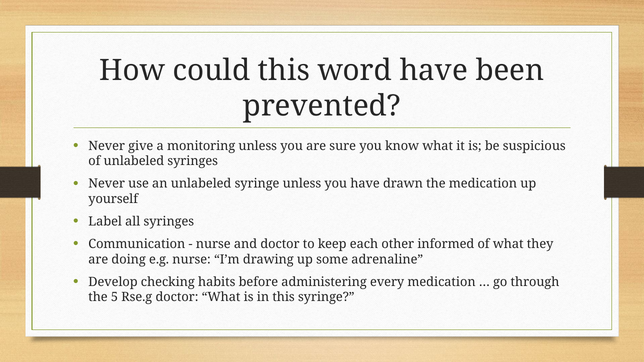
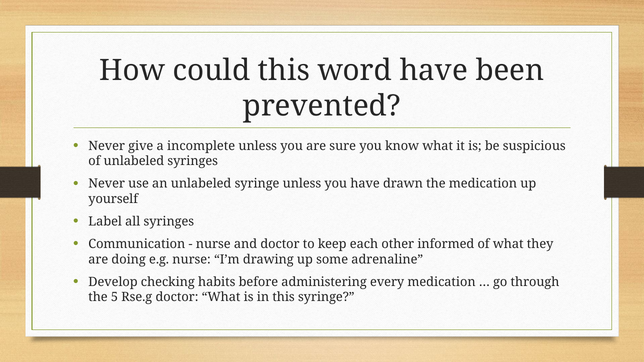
monitoring: monitoring -> incomplete (201, 146)
